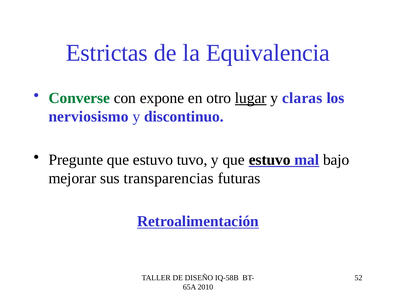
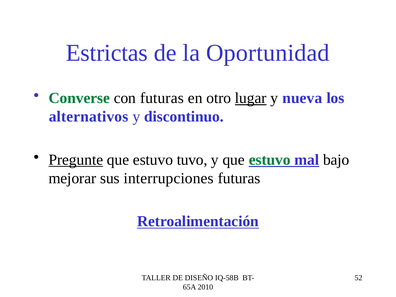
Equivalencia: Equivalencia -> Oportunidad (268, 53)
con expone: expone -> futuras (162, 98)
claras: claras -> nueva (302, 98)
nerviosismo: nerviosismo -> alternativos (89, 117)
Pregunte underline: none -> present (76, 160)
estuvo colour: black -> green (270, 160)
transparencias: transparencias -> interrupciones (169, 178)
